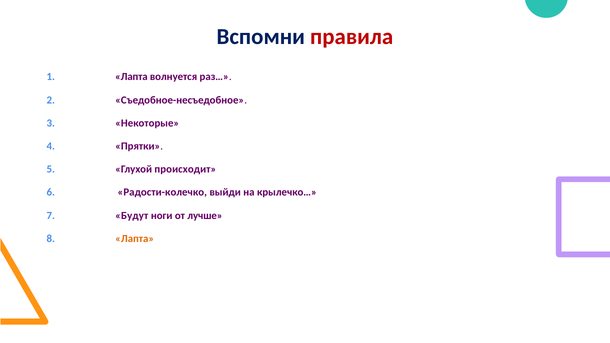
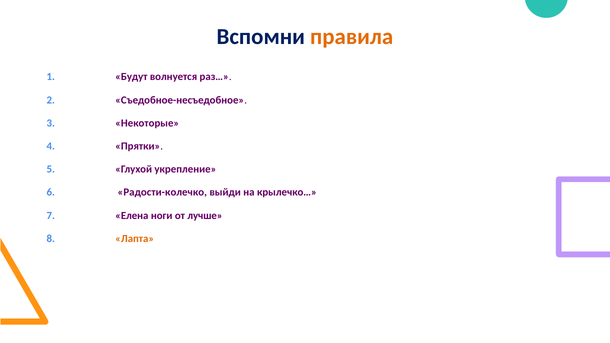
правила colour: red -> orange (352, 37)
Лапта: Лапта -> Будут (131, 77)
происходит: происходит -> укрепление (185, 169)
Будут: Будут -> Елена (132, 216)
